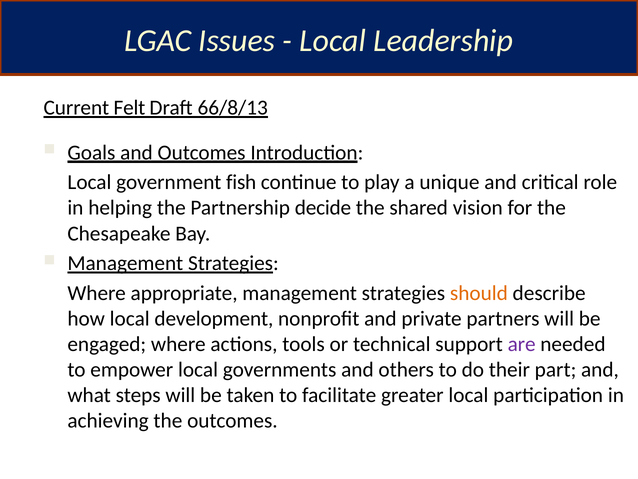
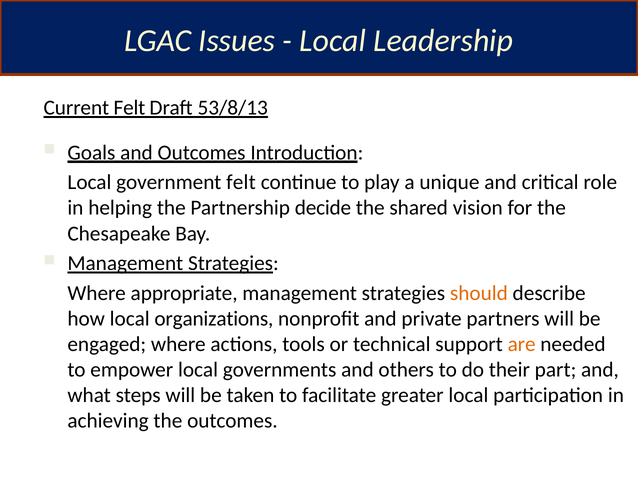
66/8/13: 66/8/13 -> 53/8/13 (233, 108)
government fish: fish -> felt (241, 182)
development: development -> organizations (214, 318)
are colour: purple -> orange (522, 344)
